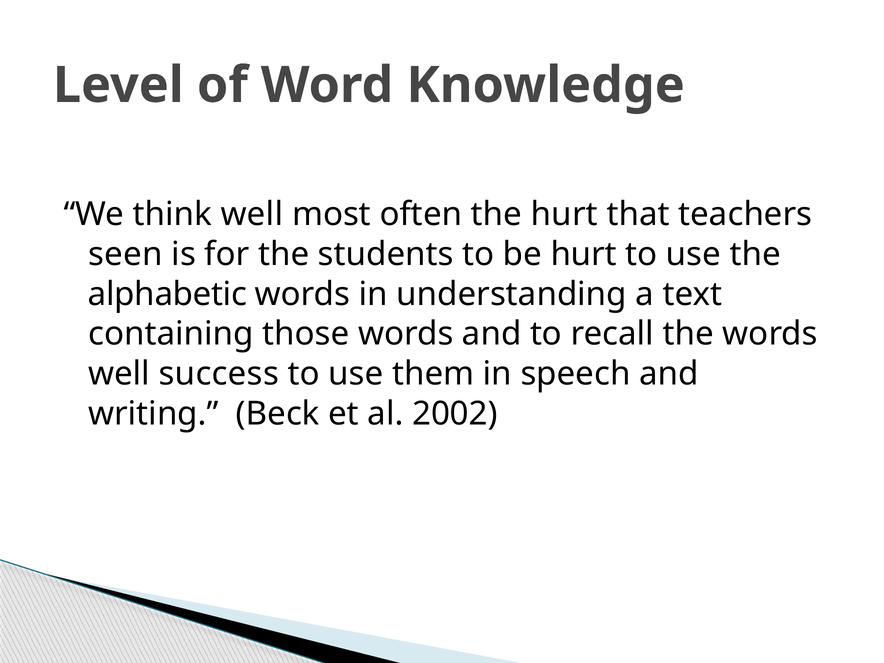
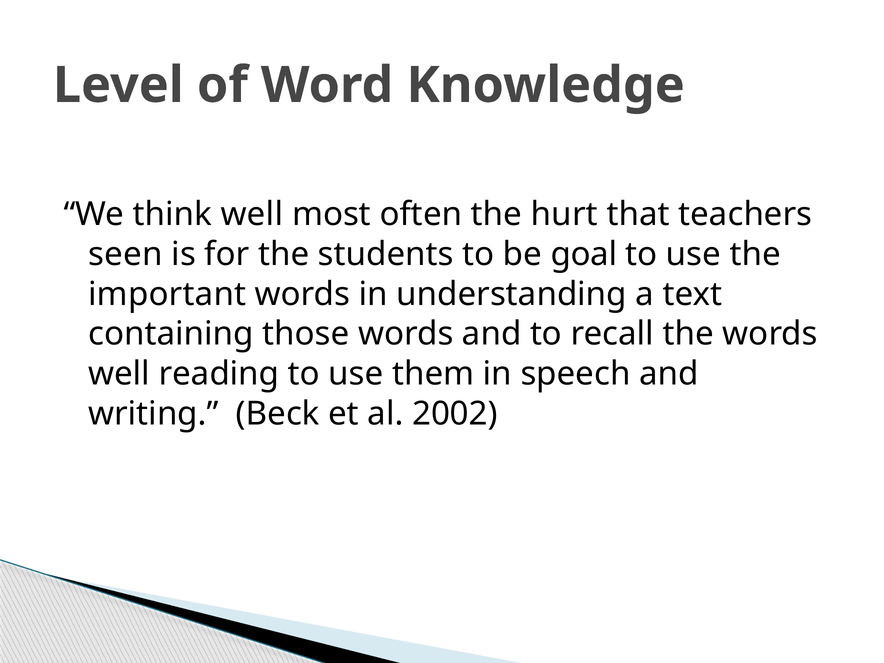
be hurt: hurt -> goal (584, 254)
alphabetic: alphabetic -> important (167, 294)
success: success -> reading (219, 374)
